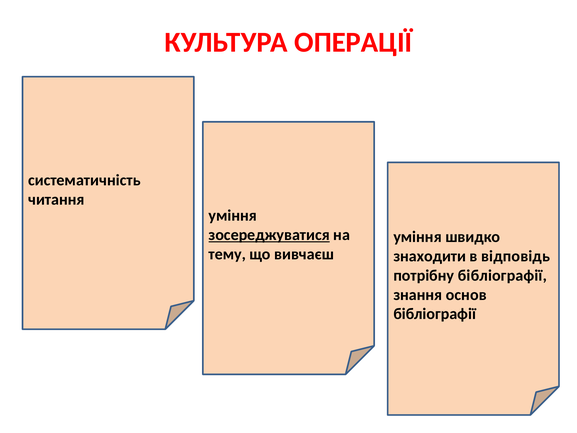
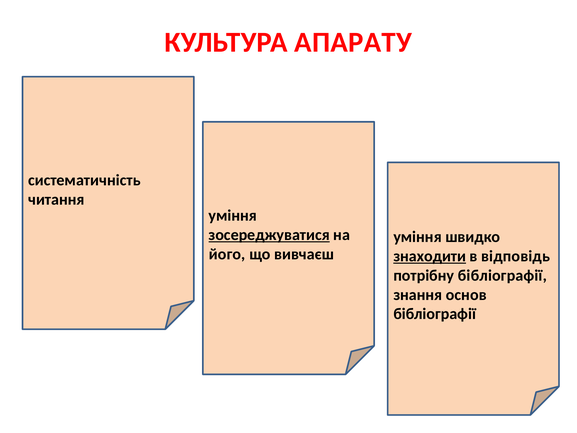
ОПЕРАЦІЇ: ОПЕРАЦІЇ -> АПАРАТУ (353, 42)
тему: тему -> його (227, 254)
знаходити underline: none -> present (430, 256)
